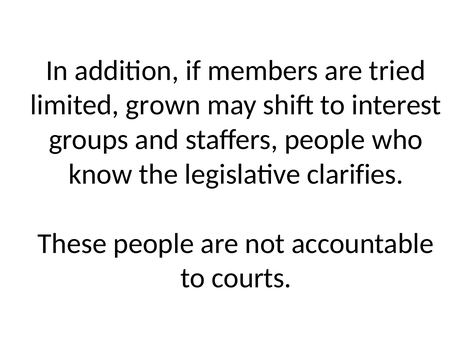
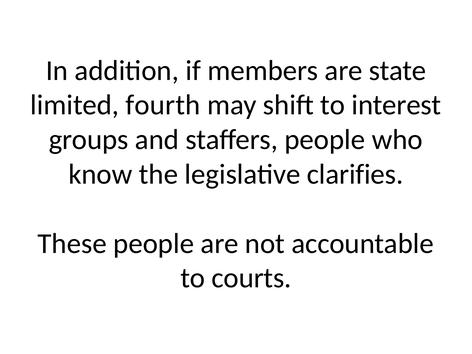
tried: tried -> state (397, 70)
grown: grown -> fourth (163, 105)
